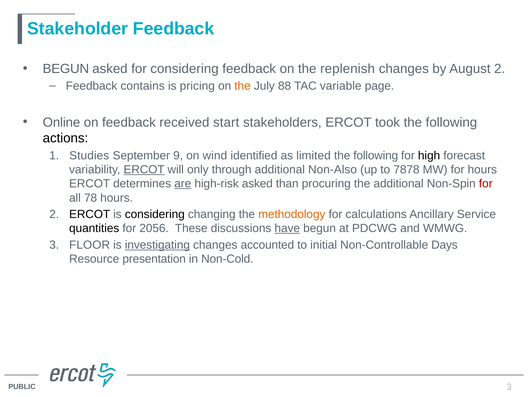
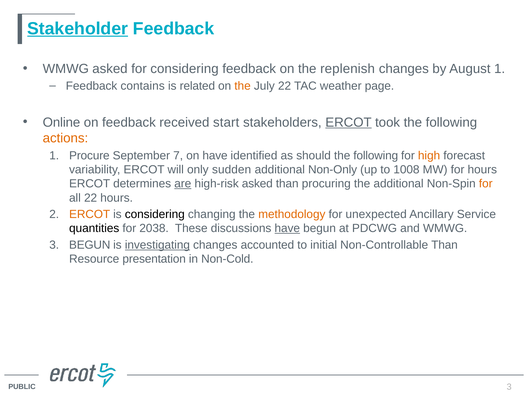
Stakeholder underline: none -> present (78, 29)
BEGUN: BEGUN -> WMWG (66, 69)
August 2: 2 -> 1 (500, 69)
pricing: pricing -> related (197, 86)
July 88: 88 -> 22 (285, 86)
variable: variable -> weather (341, 86)
ERCOT underline: none -> present (348, 122)
actions colour: black -> orange (65, 138)
Studies: Studies -> Procure (89, 155)
9: 9 -> 7 (178, 155)
on wind: wind -> have (215, 155)
limited: limited -> should (314, 155)
high colour: black -> orange (429, 155)
ERCOT underline: present -> none (144, 169)
through: through -> sudden (232, 169)
Non-Also: Non-Also -> Non-Only (333, 169)
7878: 7878 -> 1008 (406, 169)
for colour: red -> orange (486, 184)
all 78: 78 -> 22 (91, 198)
ERCOT colour: black -> orange (90, 214)
calculations: calculations -> unexpected (376, 214)
2056: 2056 -> 2038 (154, 228)
3 FLOOR: FLOOR -> BEGUN (90, 245)
Non-Controllable Days: Days -> Than (445, 245)
